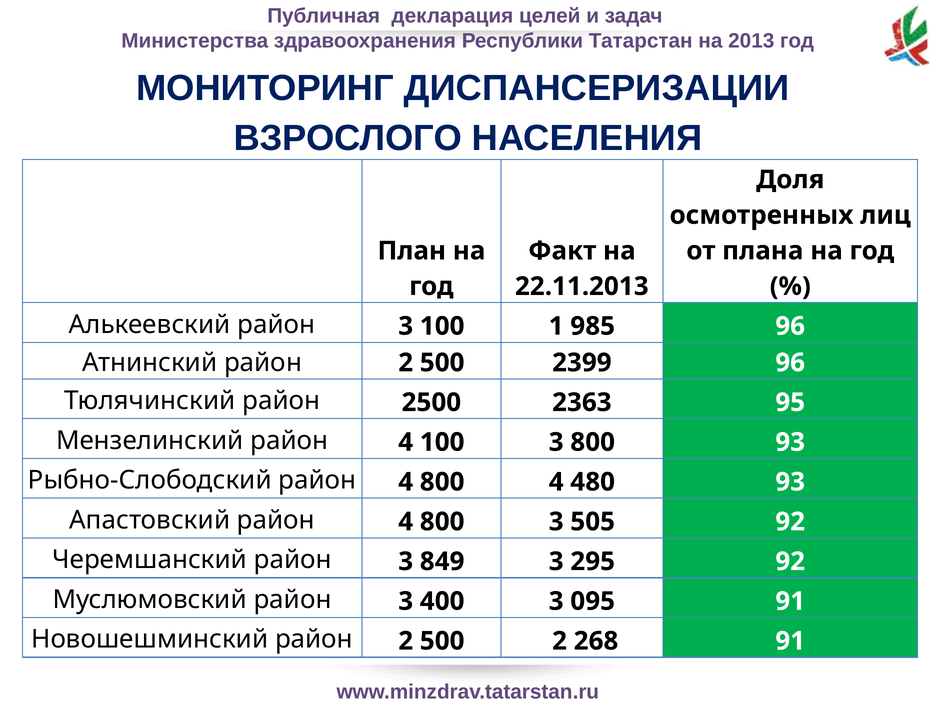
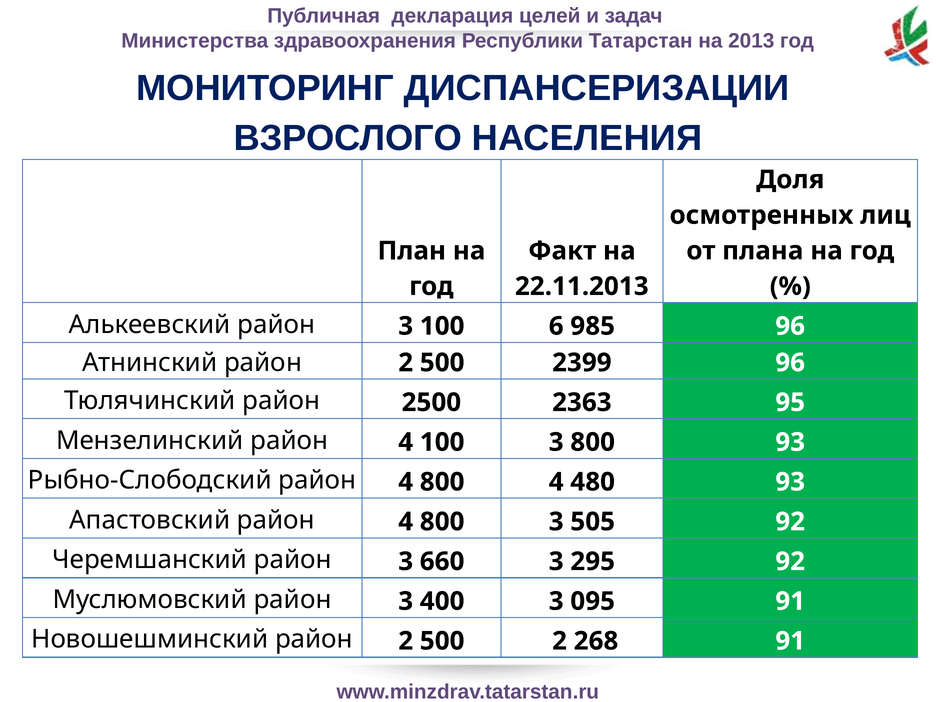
1: 1 -> 6 (556, 326)
849: 849 -> 660 (442, 561)
